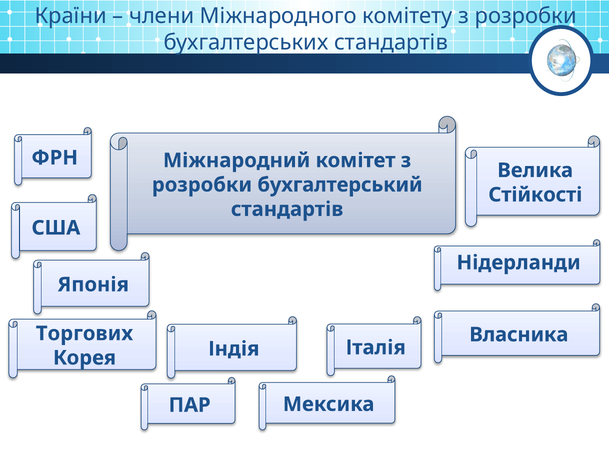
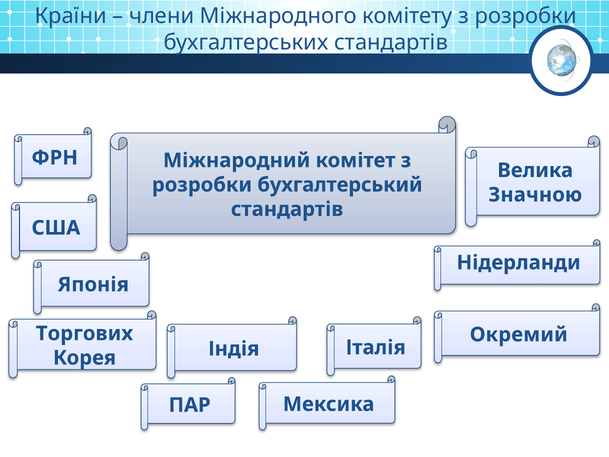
Стійкості: Стійкості -> Значною (535, 195)
Власника: Власника -> Окремий (519, 334)
